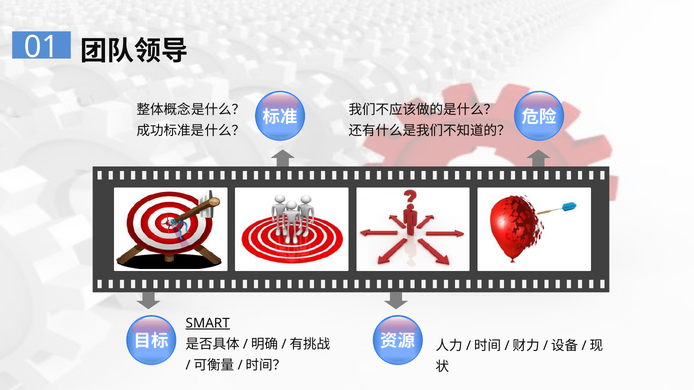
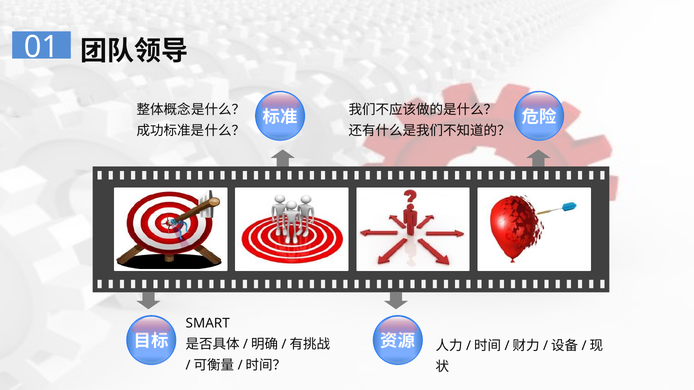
SMART underline: present -> none (208, 323)
